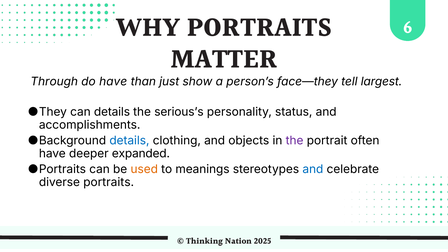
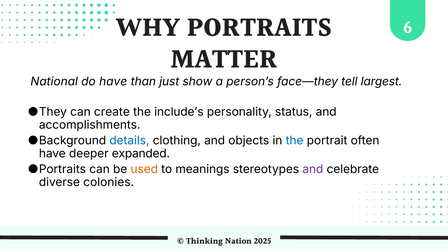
Through: Through -> National (54, 82)
can details: details -> create (112, 112)
serious’s: serious’s -> include’s (179, 112)
the colour: purple -> blue (295, 141)
and colour: blue -> purple (313, 169)
diverse portraits: portraits -> colonies (109, 182)
